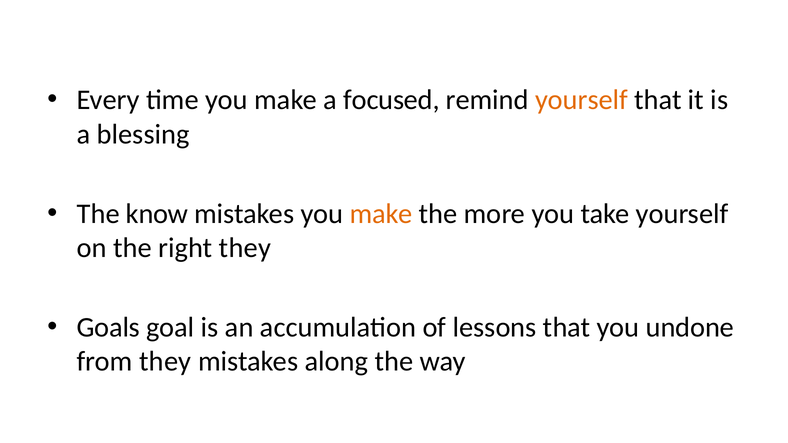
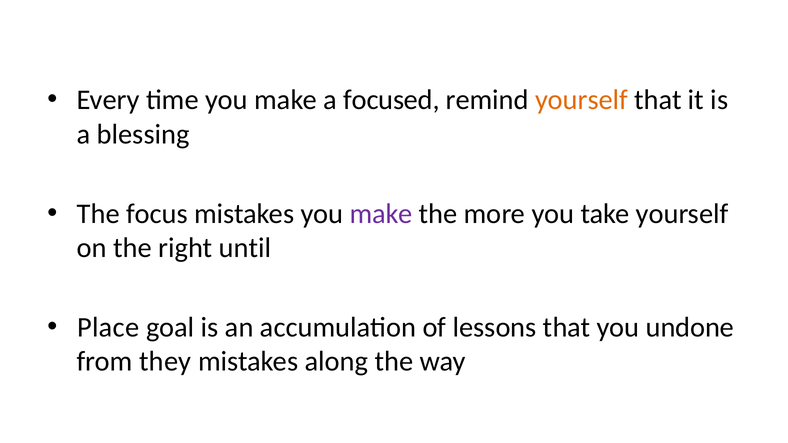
know: know -> focus (157, 214)
make colour: orange -> purple (381, 214)
right they: they -> until (245, 248)
Goals: Goals -> Place (108, 328)
